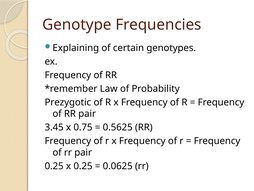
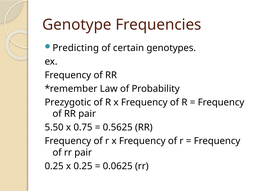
Explaining: Explaining -> Predicting (76, 48)
3.45: 3.45 -> 5.50 (54, 127)
